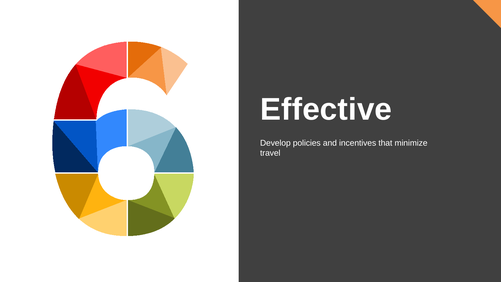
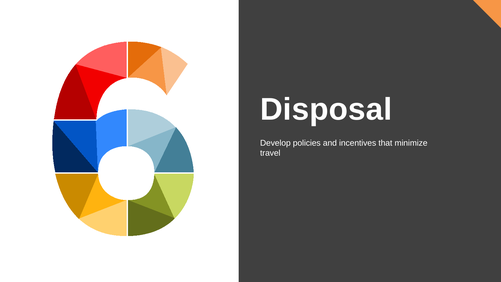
Effective: Effective -> Disposal (326, 109)
